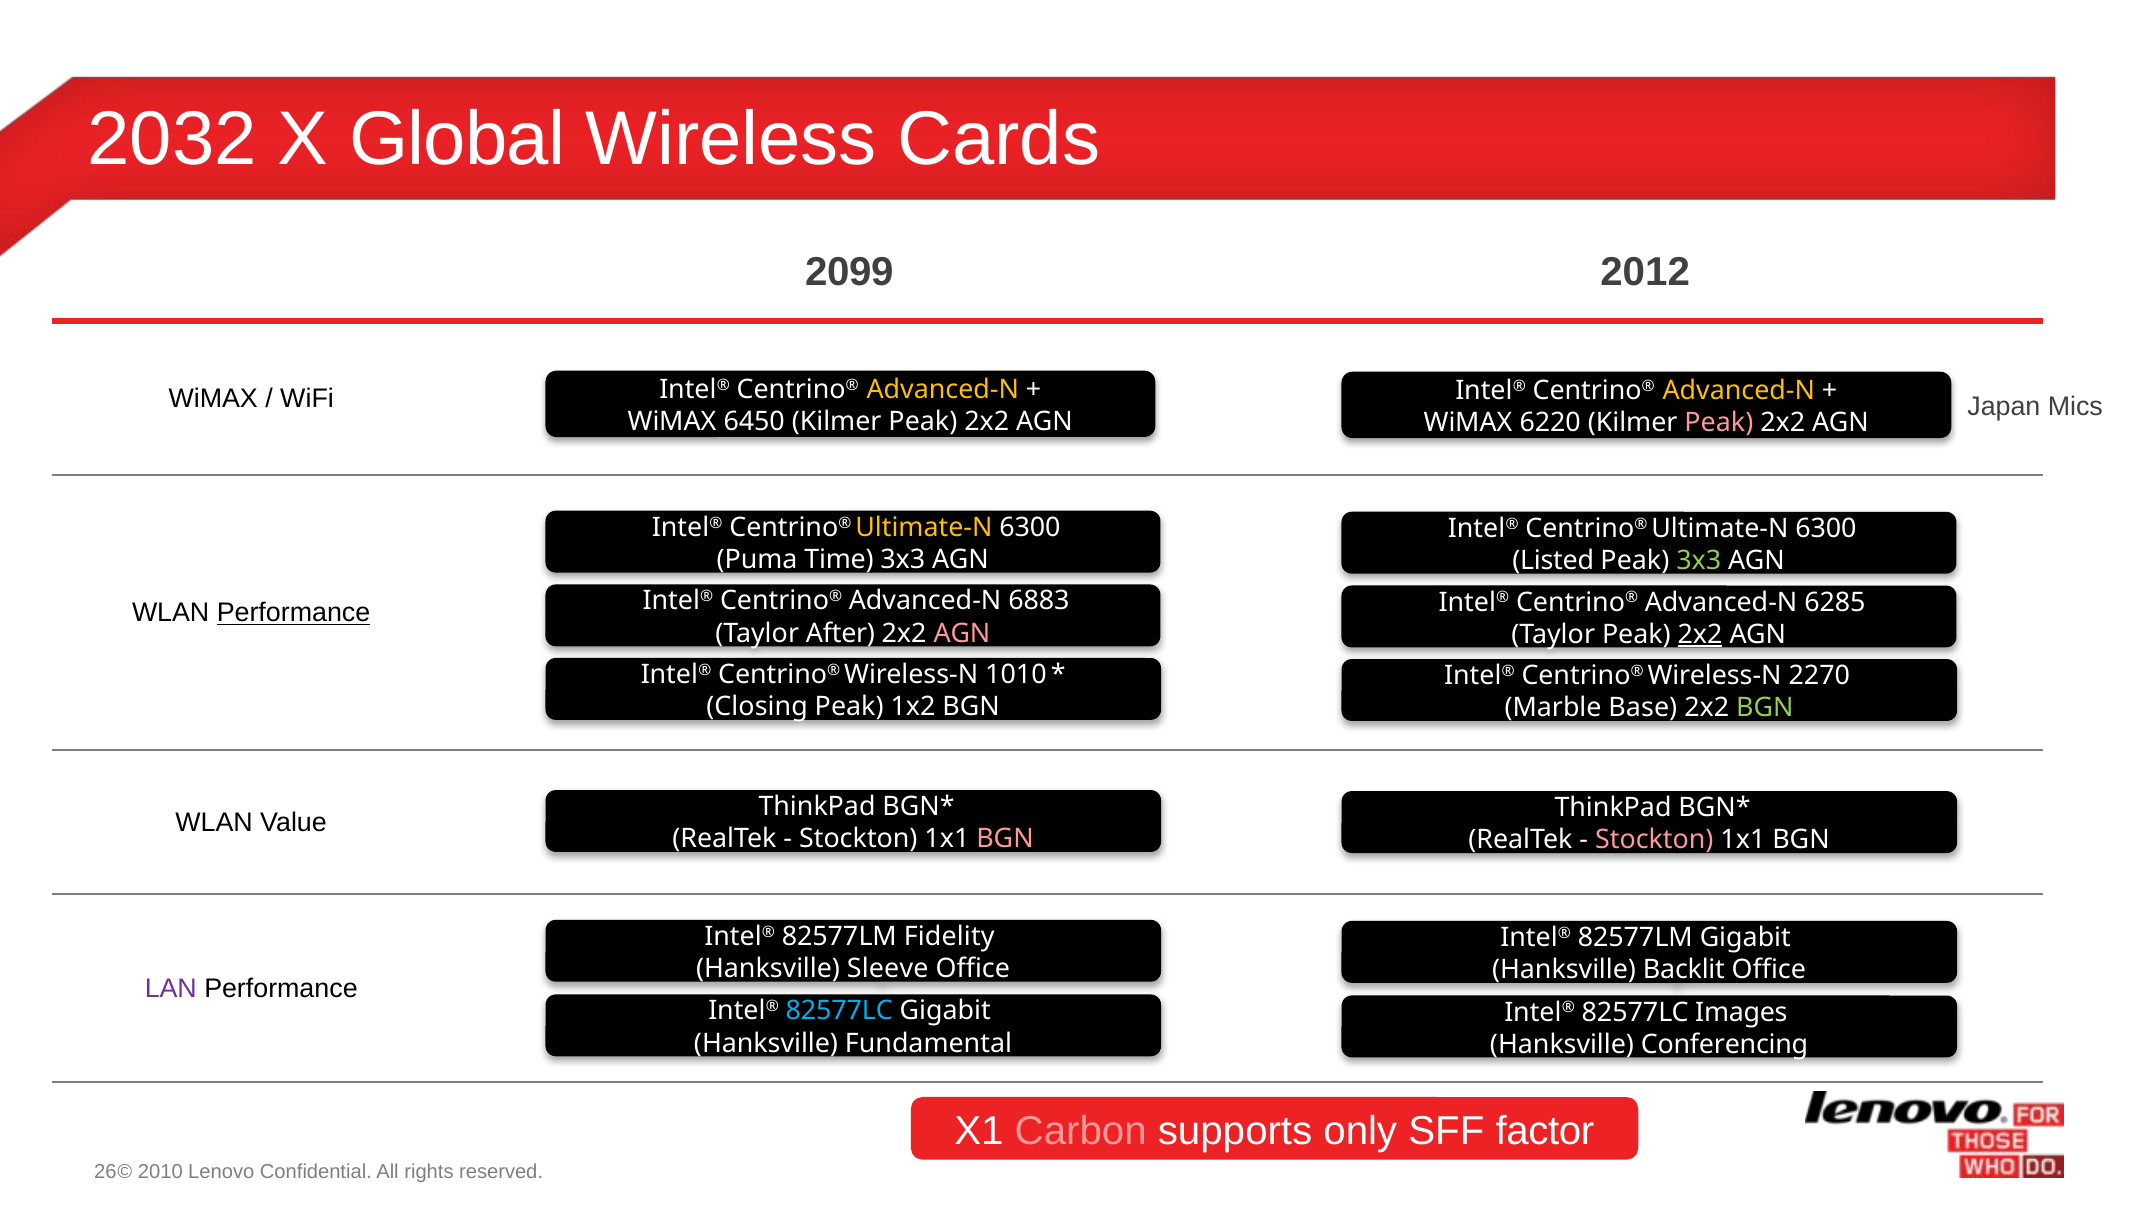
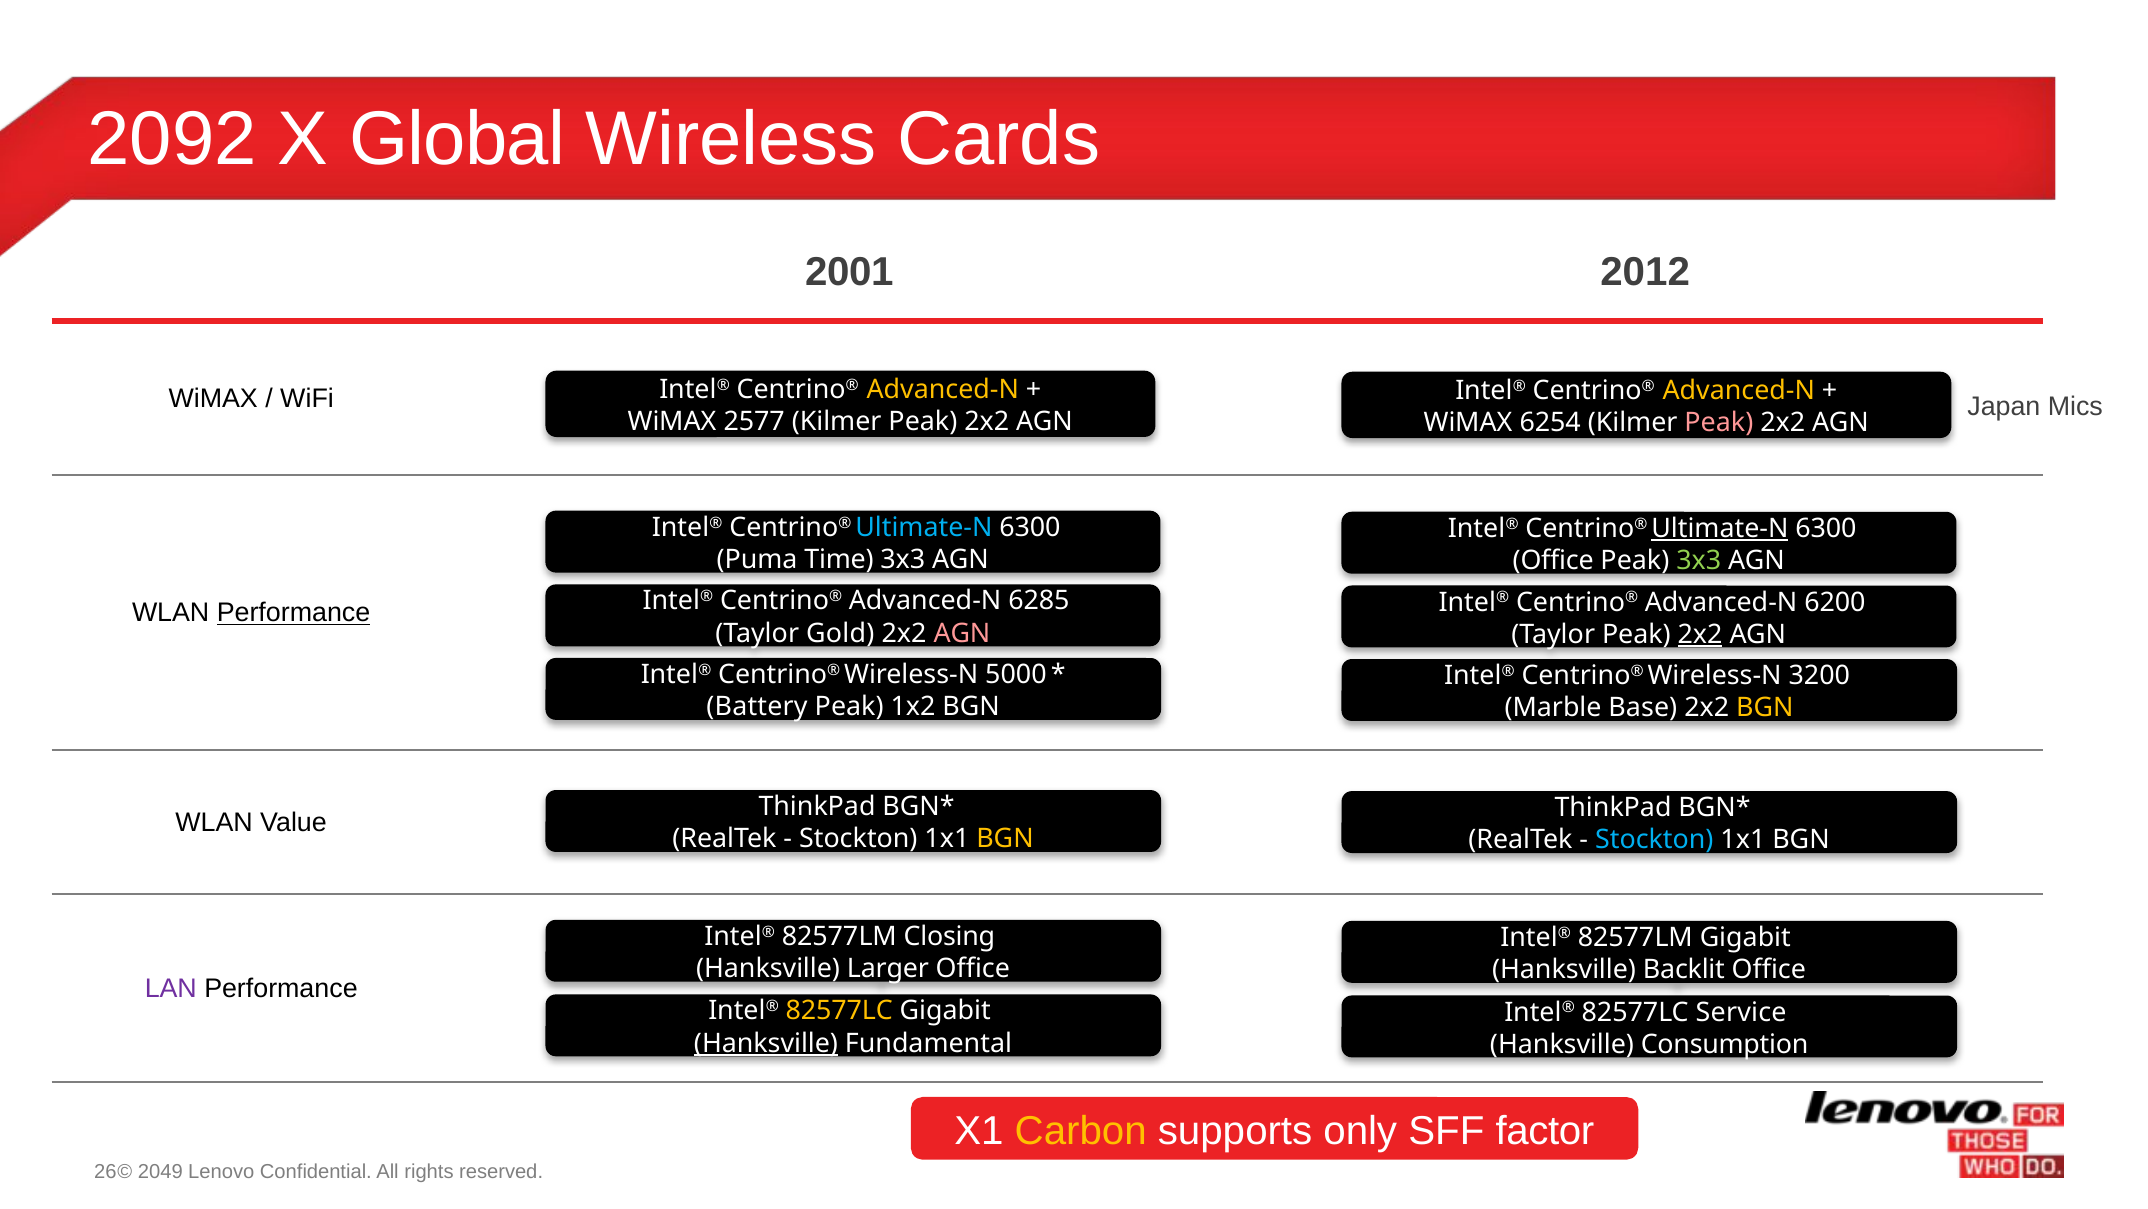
2032: 2032 -> 2092 (172, 139)
2099: 2099 -> 2001 (849, 273)
6450: 6450 -> 2577 (754, 422)
6220: 6220 -> 6254 (1550, 423)
Ultimate-N colour: yellow -> light blue (924, 527)
Ultimate-N underline: none -> present (1720, 528)
Listed: Listed -> Office (1553, 560)
6883: 6883 -> 6285 (1039, 601)
6285: 6285 -> 6200 (1835, 602)
After: After -> Gold (840, 633)
1010: 1010 -> 5000 (1016, 674)
2270: 2270 -> 3200 (1819, 675)
Closing: Closing -> Battery (757, 707)
BGN colour: light green -> yellow (1765, 708)
BGN colour: pink -> yellow (1005, 839)
Stockton colour: pink -> light blue (1654, 840)
Fidelity: Fidelity -> Closing (949, 936)
Sleeve: Sleeve -> Larger (888, 968)
82577LC colour: light blue -> yellow (839, 1011)
Images: Images -> Service (1741, 1012)
Hanksville underline: none -> present (766, 1043)
Conferencing: Conferencing -> Consumption (1725, 1044)
Carbon colour: pink -> yellow (1081, 1131)
2010: 2010 -> 2049 (160, 1171)
